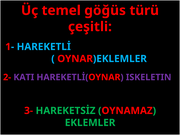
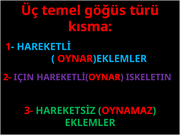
çeşitli: çeşitli -> kısma (90, 27)
KATI: KATI -> IÇIN (24, 77)
